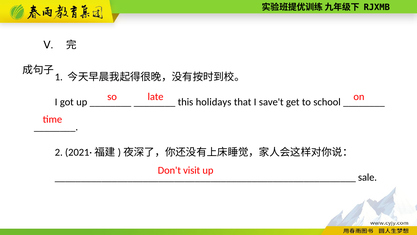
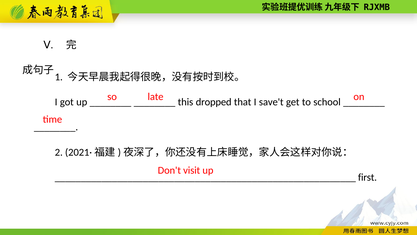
holidays: holidays -> dropped (214, 102)
sale: sale -> first (367, 177)
